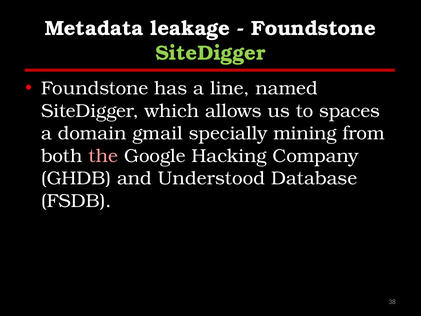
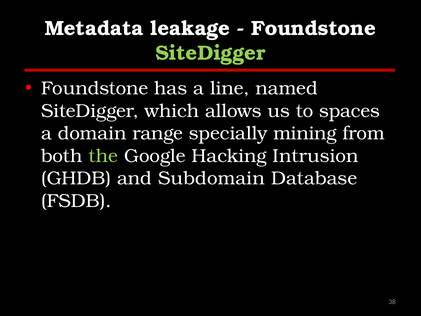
gmail: gmail -> range (158, 133)
the colour: pink -> light green (103, 156)
Company: Company -> Intrusion (316, 156)
Understood: Understood -> Subdomain (211, 178)
